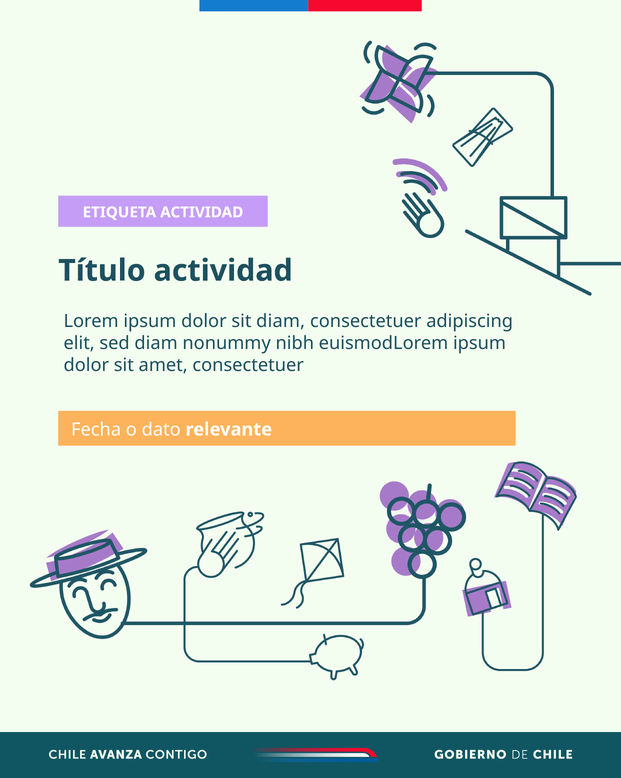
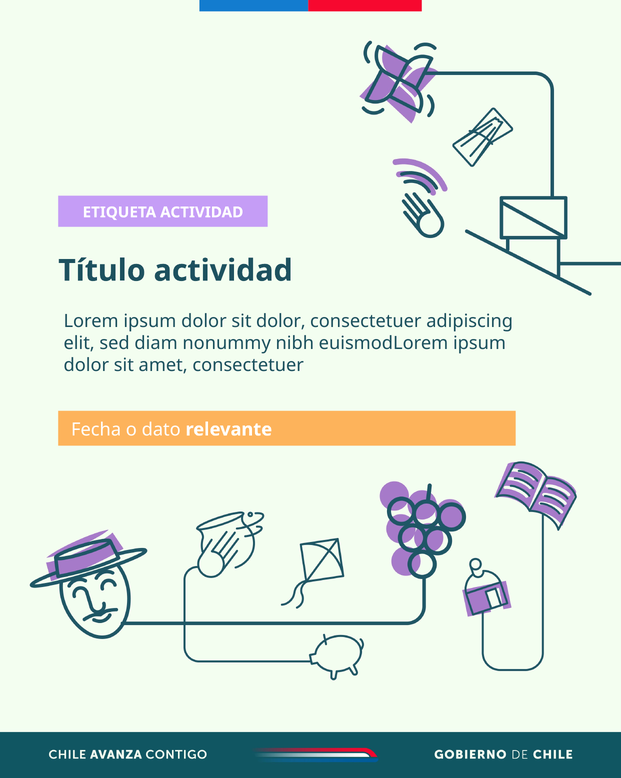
sit diam: diam -> dolor (281, 321)
